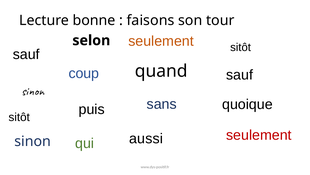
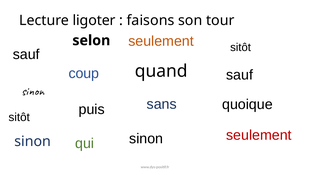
bonne: bonne -> ligoter (94, 20)
qui aussi: aussi -> sinon (146, 138)
